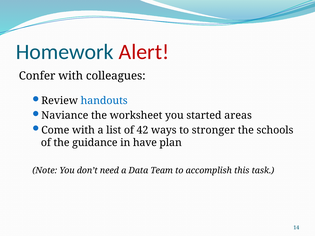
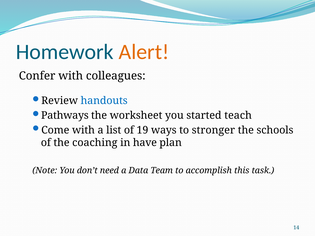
Alert colour: red -> orange (144, 52)
Naviance: Naviance -> Pathways (65, 115)
areas: areas -> teach (238, 115)
42: 42 -> 19 (142, 130)
guidance: guidance -> coaching (95, 143)
